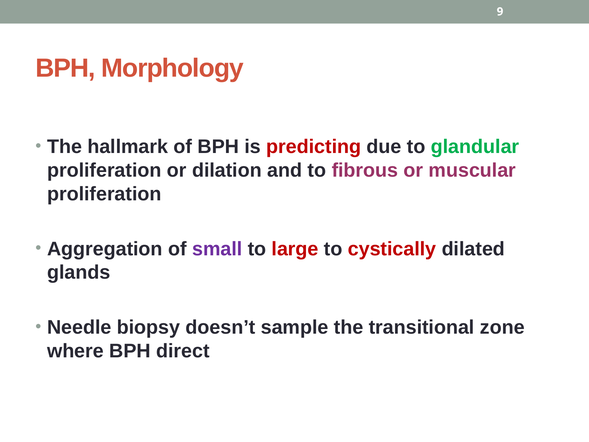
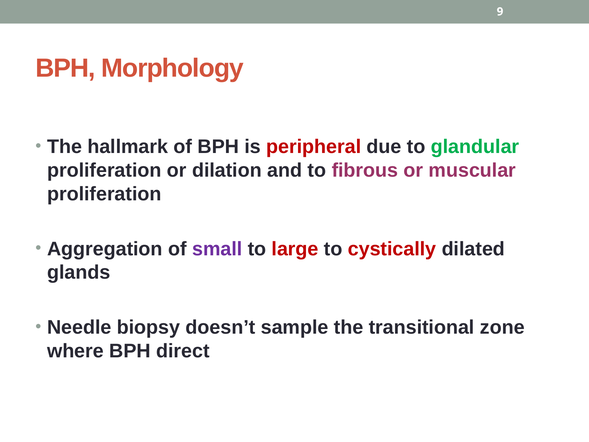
predicting: predicting -> peripheral (314, 147)
